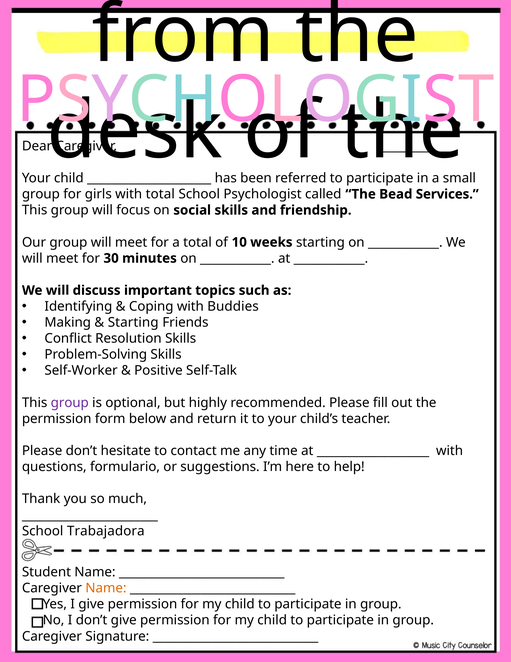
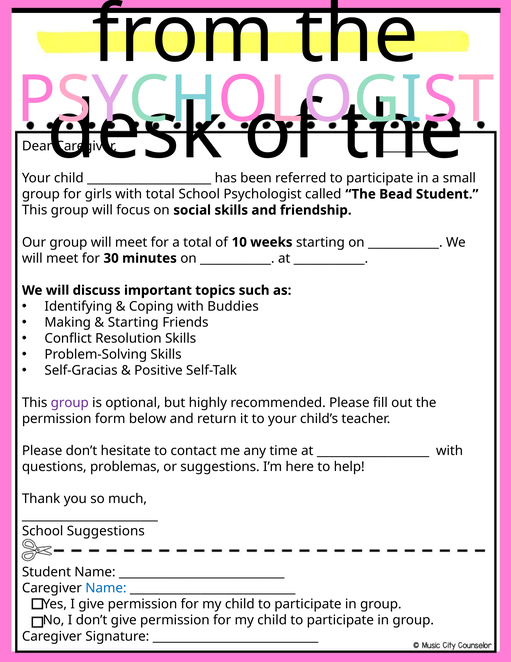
Bead Services: Services -> Student (447, 194)
Self-Worker: Self-Worker -> Self-Gracias (81, 370)
formulario: formulario -> problemas (125, 466)
School Trabajadora: Trabajadora -> Suggestions (106, 530)
Name colour: orange -> blue (106, 588)
